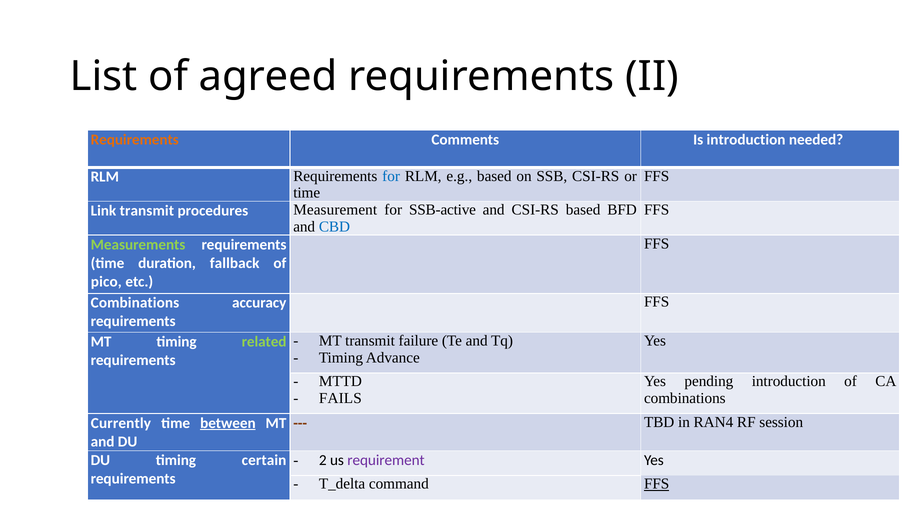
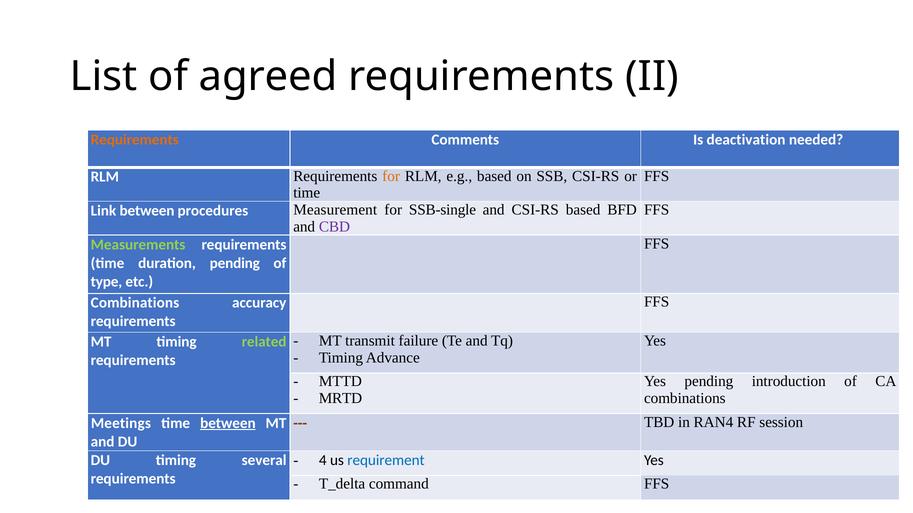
Is introduction: introduction -> deactivation (746, 140)
for colour: blue -> orange (391, 176)
Link transmit: transmit -> between (147, 211)
SSB-active: SSB-active -> SSB-single (442, 210)
CBD colour: blue -> purple (334, 227)
duration fallback: fallback -> pending (235, 263)
pico: pico -> type (106, 282)
FAILS: FAILS -> MRTD (340, 399)
Currently: Currently -> Meetings (121, 423)
2: 2 -> 4 (323, 461)
requirement colour: purple -> blue (386, 461)
certain: certain -> several (264, 461)
FFS underline: present -> none (657, 484)
